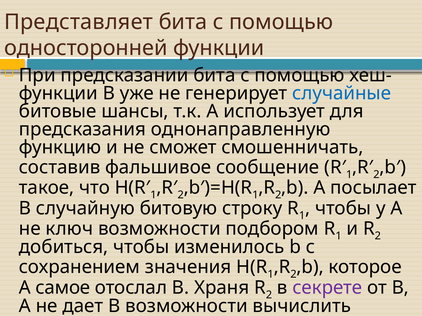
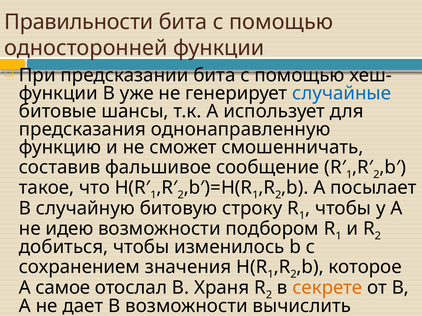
Представляет: Представляет -> Правильности (79, 22)
ключ: ключ -> идею (70, 229)
секрете colour: purple -> orange (327, 288)
